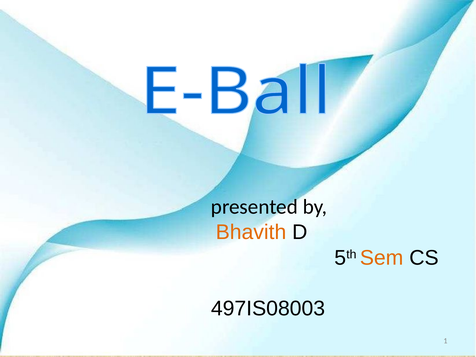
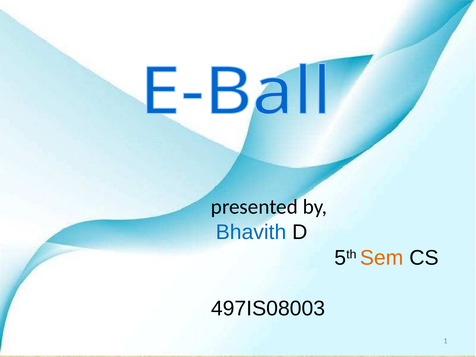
Bhavith colour: orange -> blue (251, 232)
